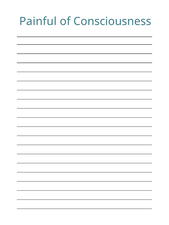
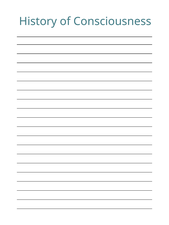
Painful: Painful -> History (38, 21)
